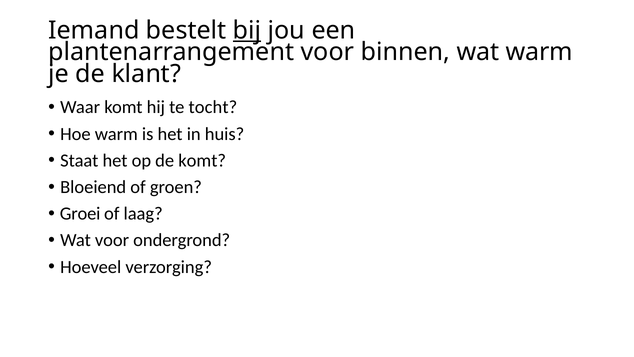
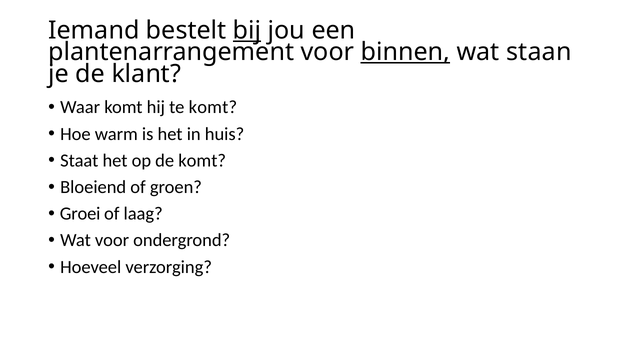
binnen underline: none -> present (405, 52)
wat warm: warm -> staan (539, 52)
te tocht: tocht -> komt (213, 107)
